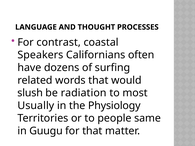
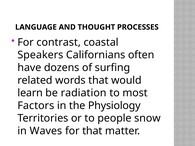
slush: slush -> learn (30, 93)
Usually: Usually -> Factors (36, 106)
same: same -> snow (147, 118)
Guugu: Guugu -> Waves (46, 131)
